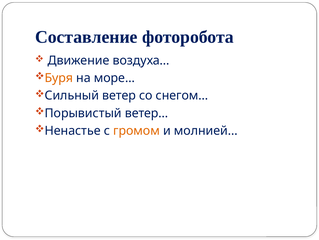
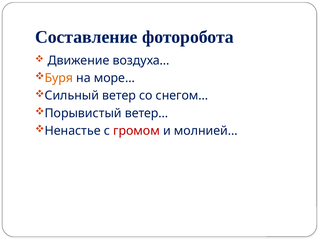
громом colour: orange -> red (136, 130)
